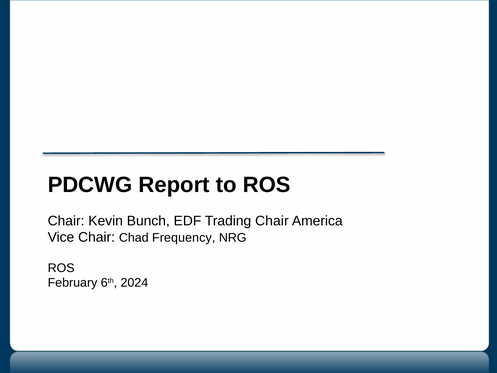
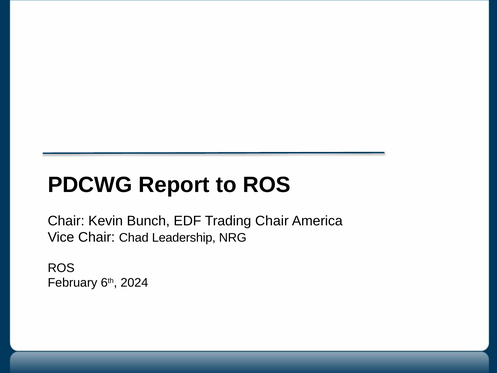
Frequency: Frequency -> Leadership (184, 238)
